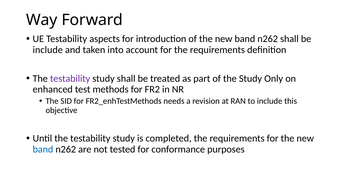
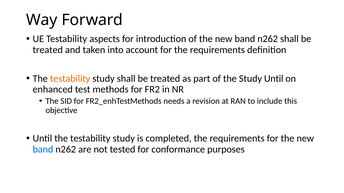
include: include -> treated (48, 50)
testability colour: purple -> orange (70, 79)
Study Only: Only -> Until (274, 79)
